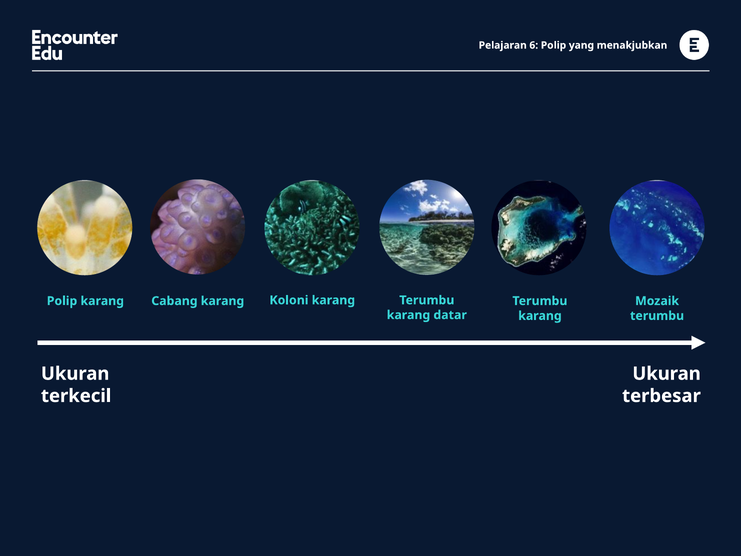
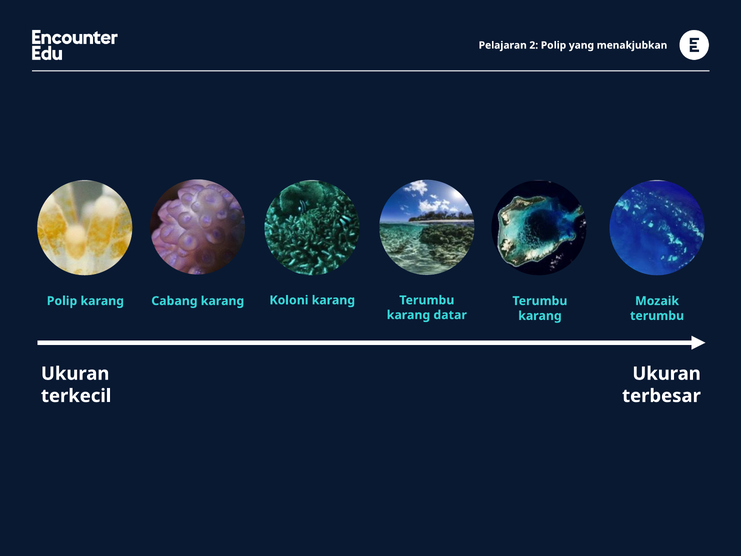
6: 6 -> 2 (534, 45)
